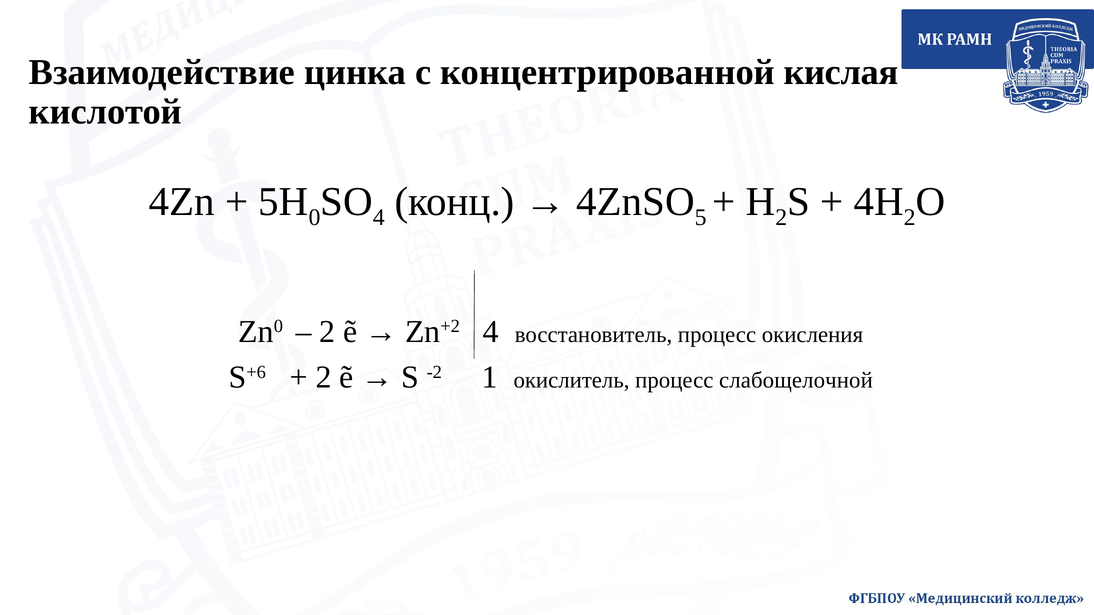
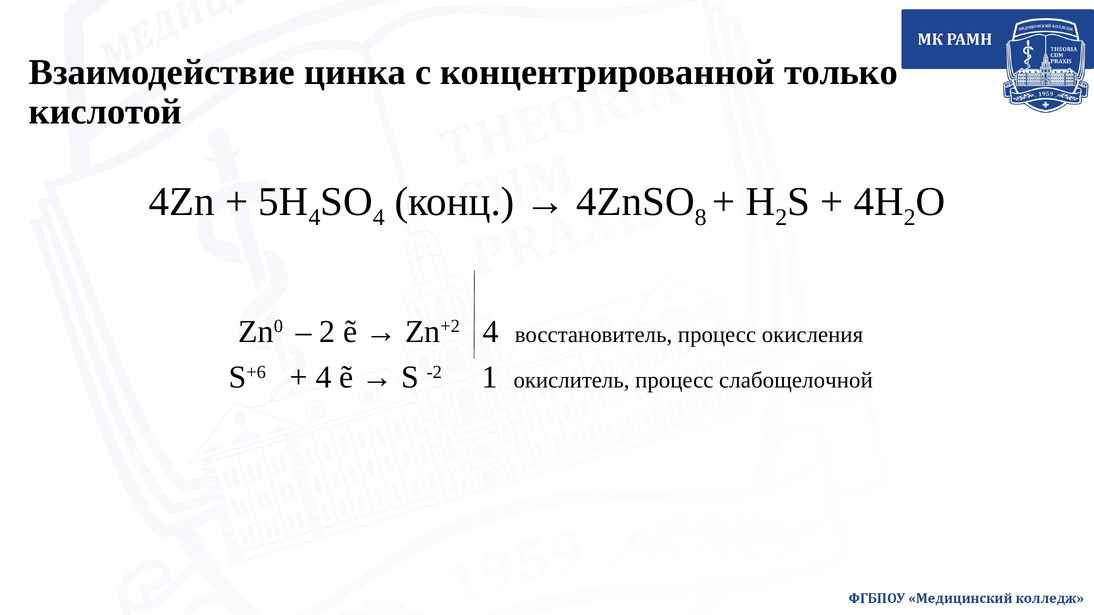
кислая: кислая -> только (841, 72)
0: 0 -> 4 (314, 218)
5: 5 -> 8 (701, 218)
2: 2 -> 4 (324, 378)
